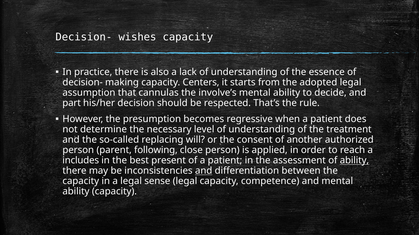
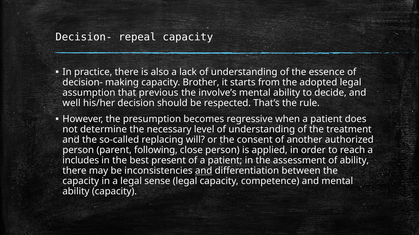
wishes: wishes -> repeal (137, 37)
Centers: Centers -> Brother (201, 83)
cannulas: cannulas -> previous (159, 93)
part: part -> well (72, 103)
ability underline: present -> none (354, 161)
